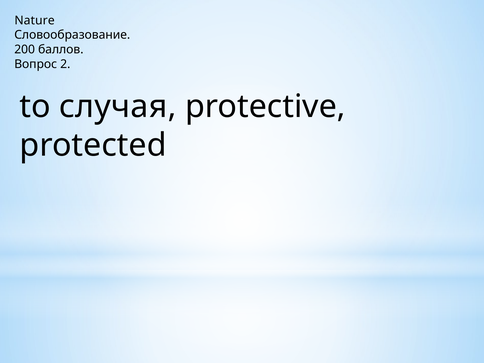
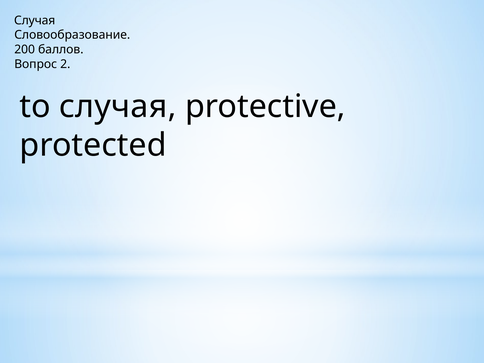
Nature: Nature -> Случая (35, 20)
